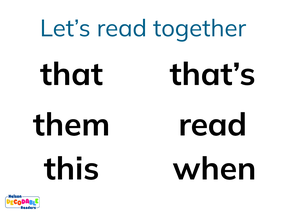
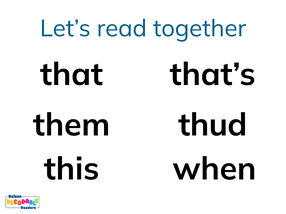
them read: read -> thud (213, 125)
